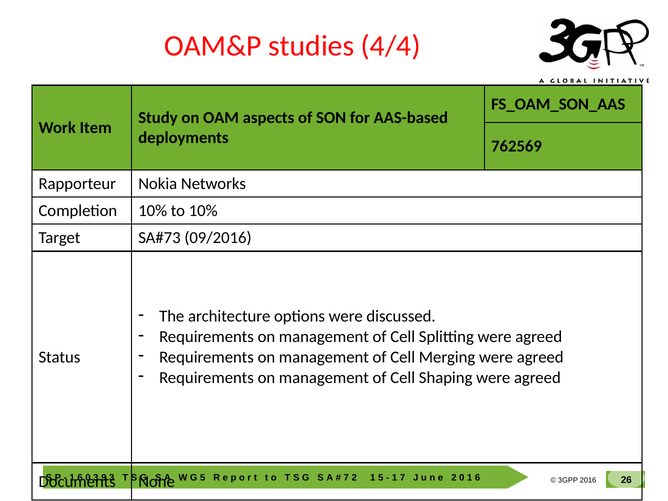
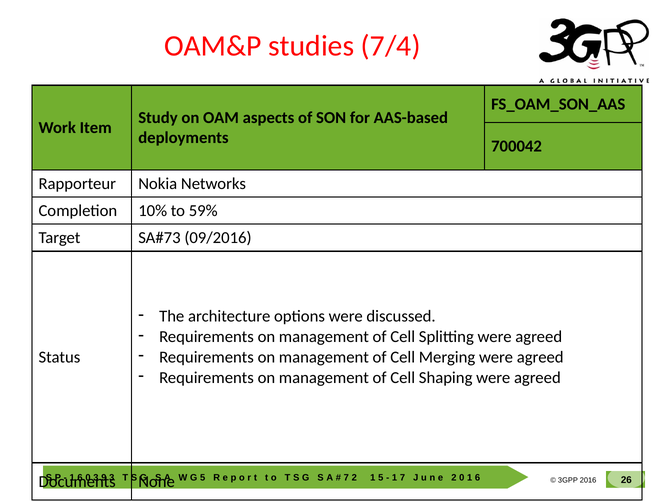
4/4: 4/4 -> 7/4 (391, 46)
762569: 762569 -> 700042 (517, 146)
to 10%: 10% -> 59% (203, 211)
